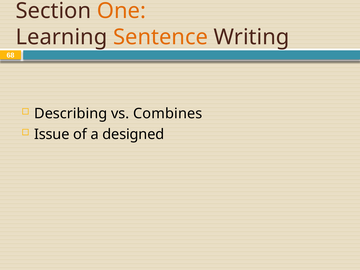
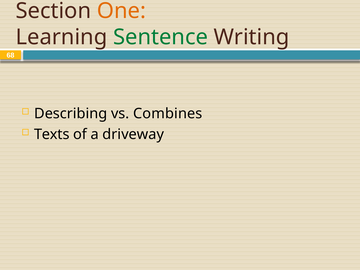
Sentence colour: orange -> green (161, 37)
Issue: Issue -> Texts (52, 134)
designed: designed -> driveway (133, 134)
